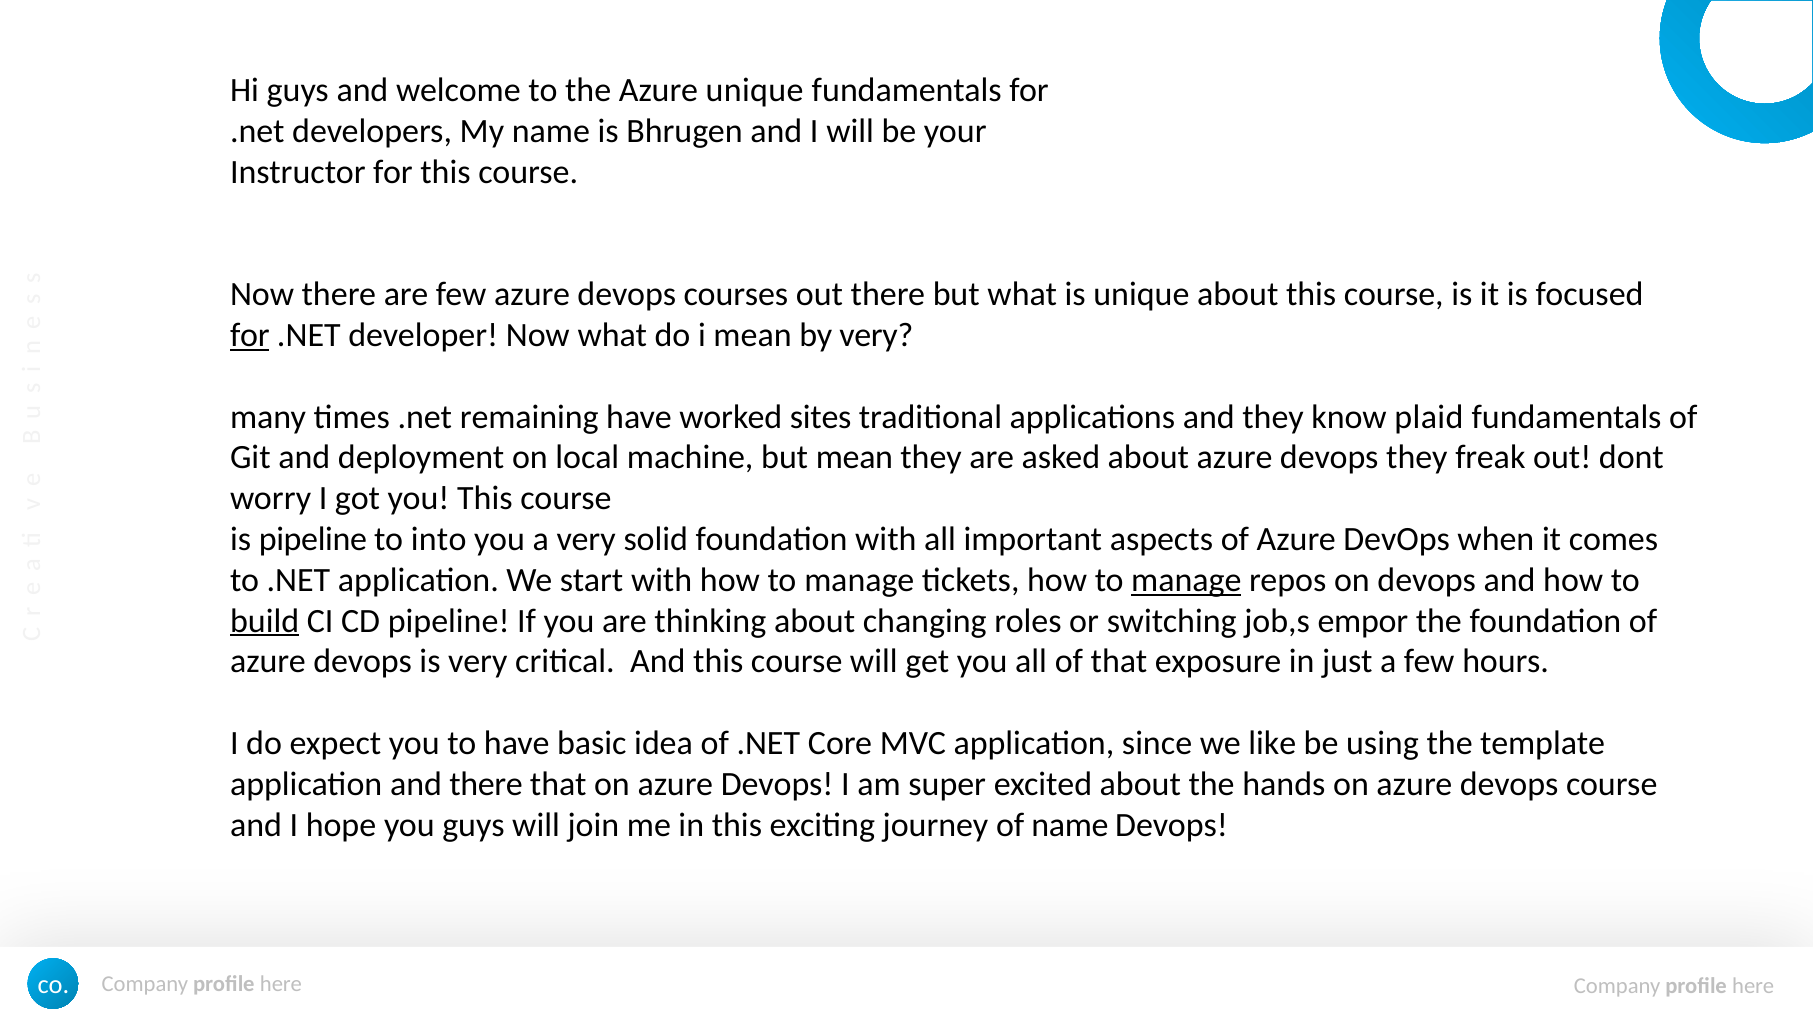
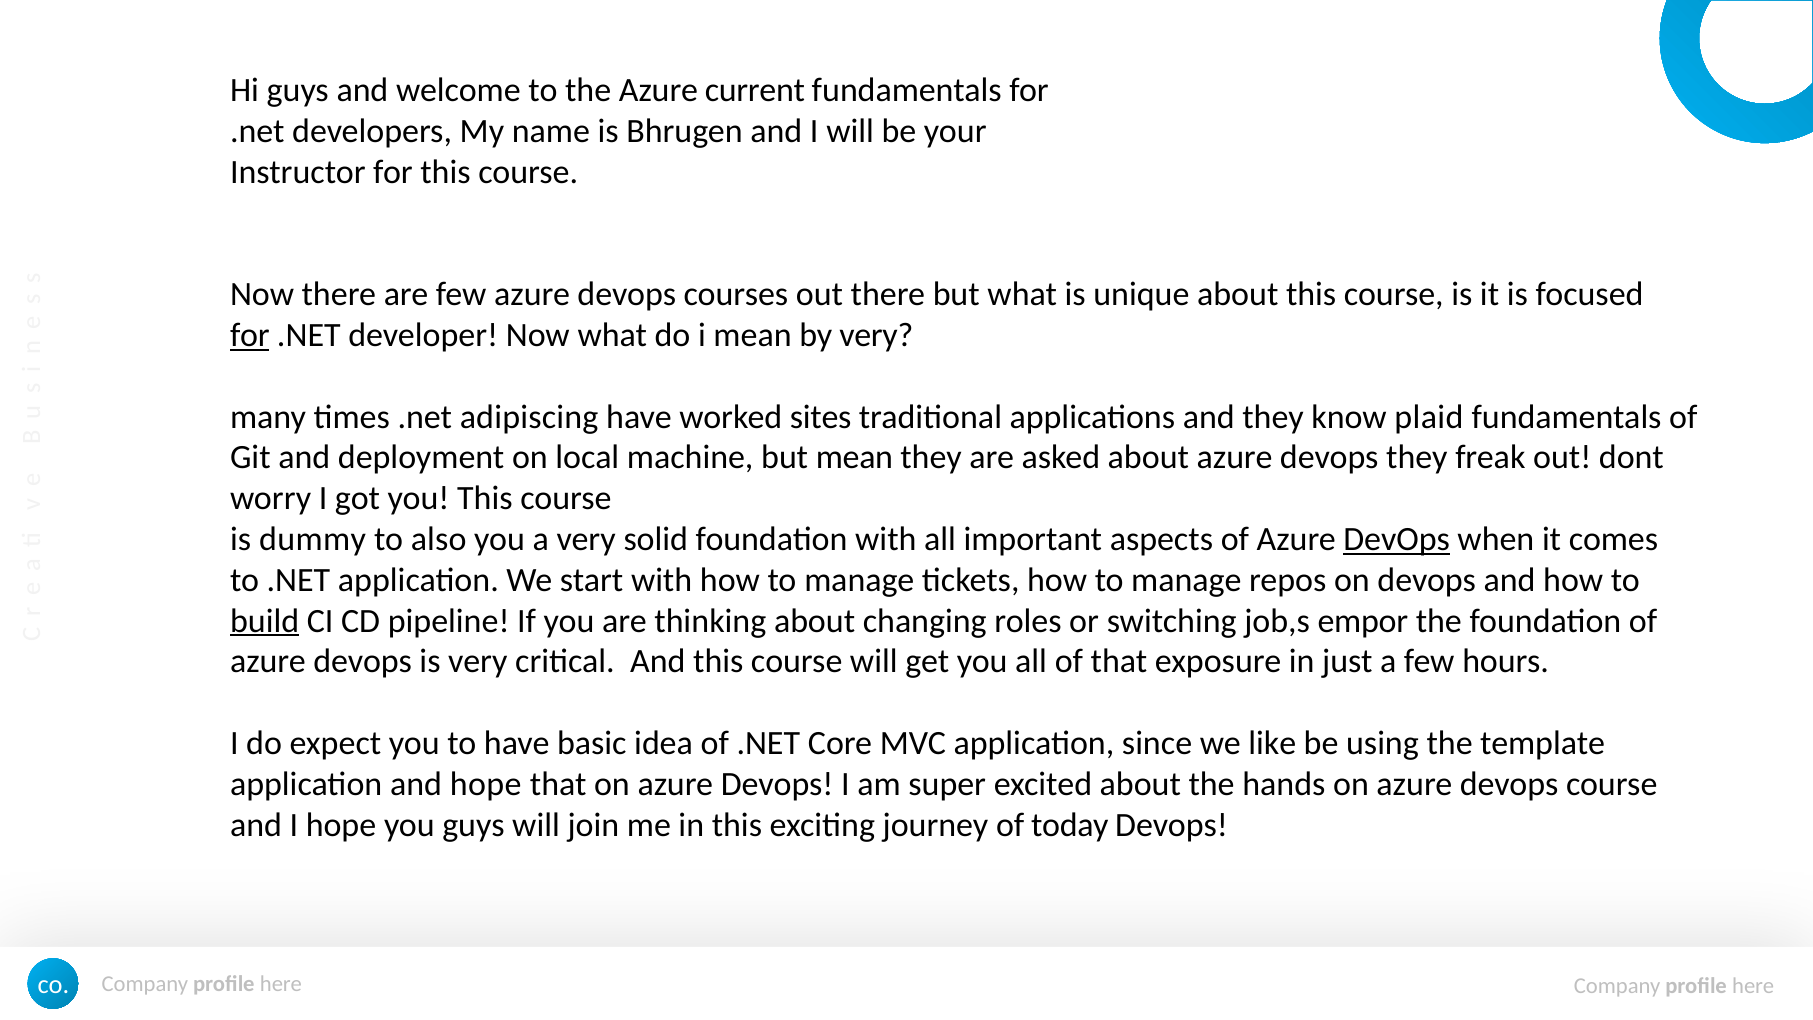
Azure unique: unique -> current (755, 90)
remaining: remaining -> adipiscing (529, 417)
is pipeline: pipeline -> dummy (313, 539)
into: into -> also (439, 539)
DevOps underline: none -> present (1397, 539)
manage underline: present -> none (1186, 580)
and there: there -> hope (486, 784)
of name: name -> today (1070, 825)
